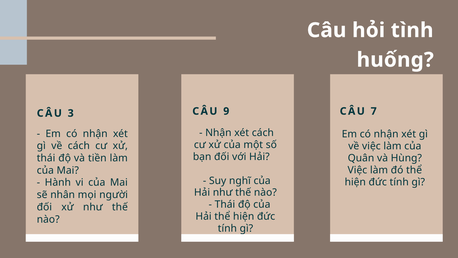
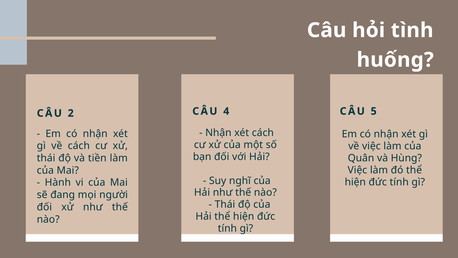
9: 9 -> 4 (226, 111)
7: 7 -> 5 (374, 111)
3: 3 -> 2 (71, 113)
nhân: nhân -> đang (63, 195)
